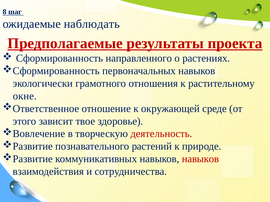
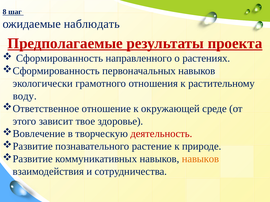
окне: окне -> воду (25, 96)
растений: растений -> растение (152, 147)
навыков colour: red -> orange (200, 159)
